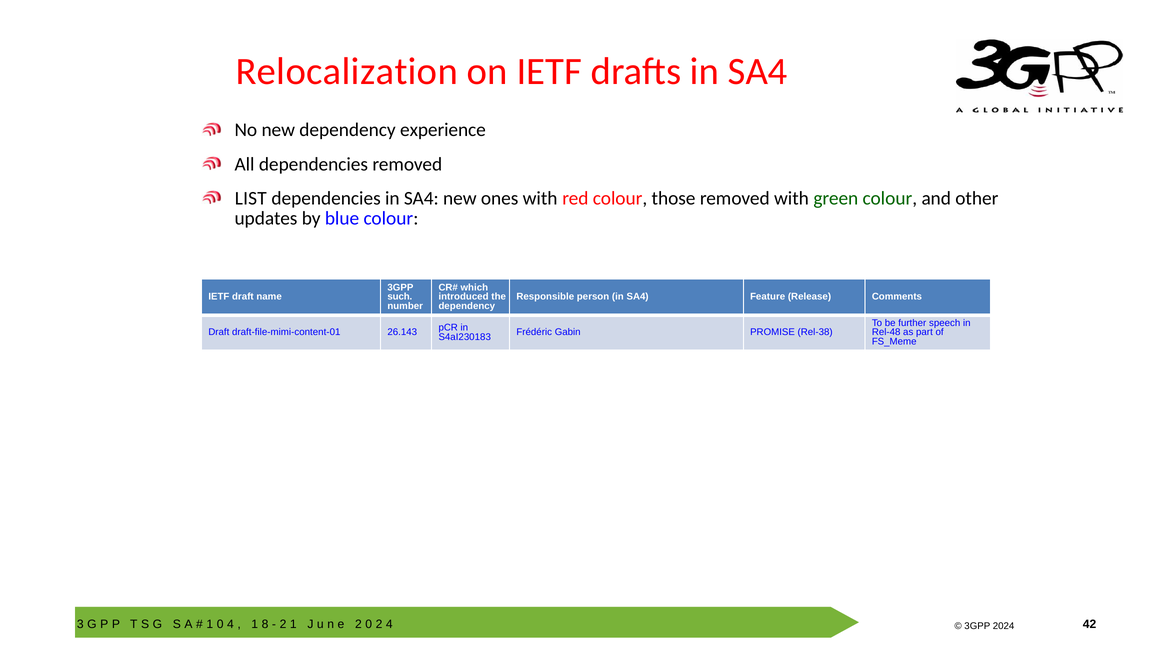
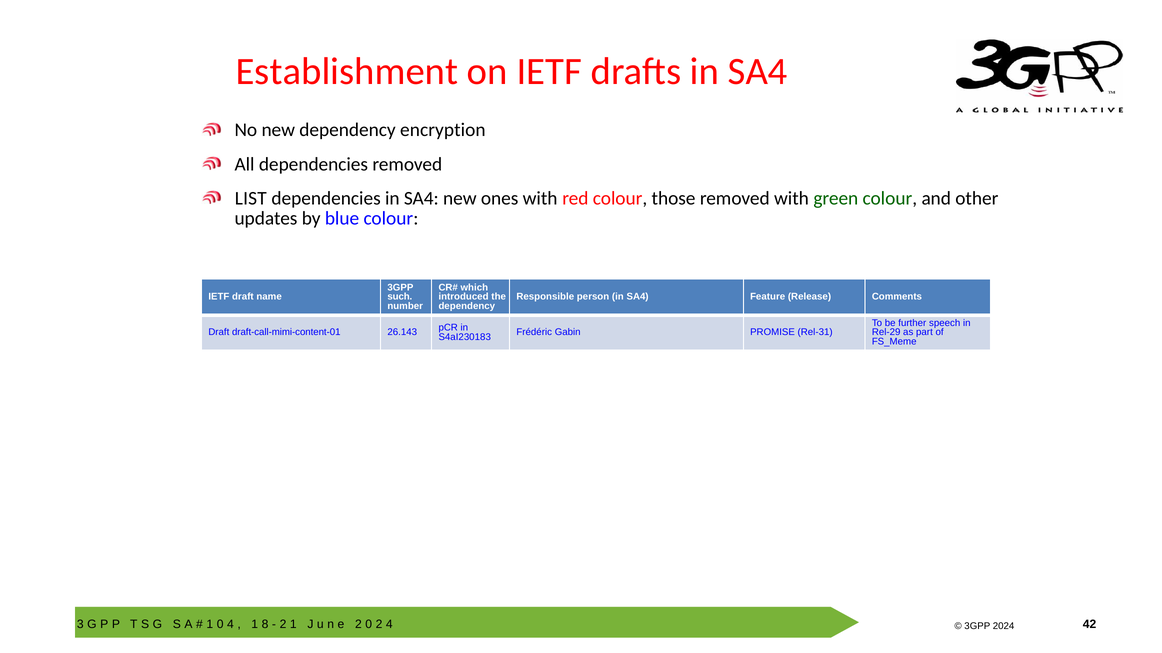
Relocalization: Relocalization -> Establishment (347, 71)
experience: experience -> encryption (443, 130)
draft-file-mimi-content-01: draft-file-mimi-content-01 -> draft-call-mimi-content-01 (286, 333)
Rel-48: Rel-48 -> Rel-29 (886, 333)
Rel-38: Rel-38 -> Rel-31 (815, 333)
